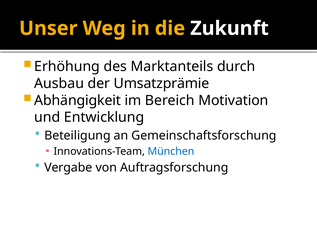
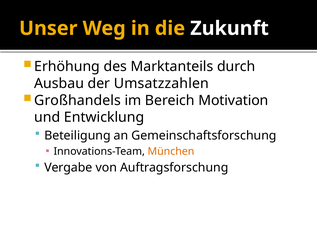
Umsatzprämie: Umsatzprämie -> Umsatzzahlen (161, 83)
Abhängigkeit: Abhängigkeit -> Großhandels (78, 100)
München colour: blue -> orange (171, 151)
